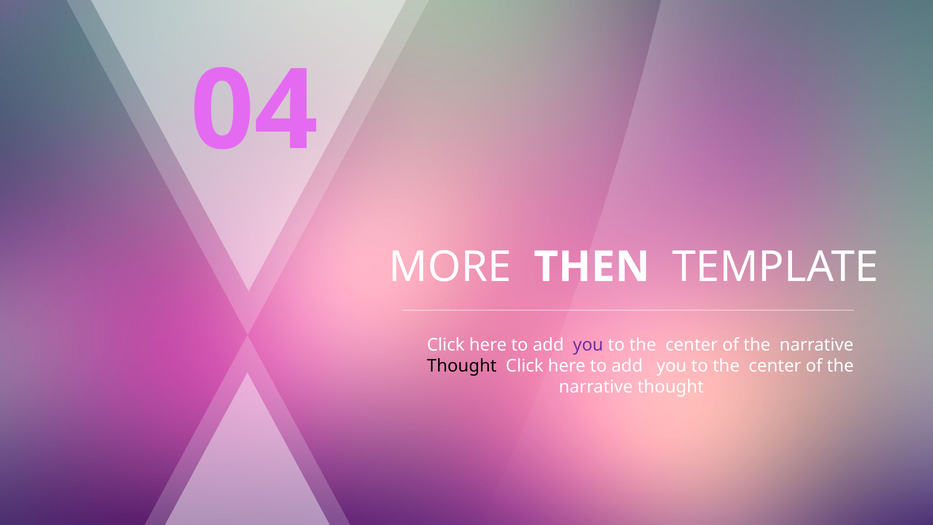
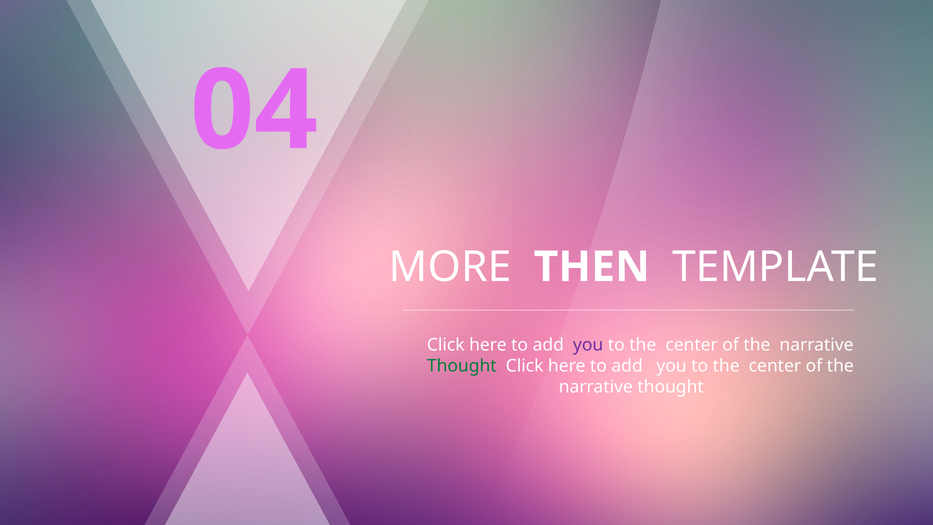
Thought colour: black -> green (462, 366)
